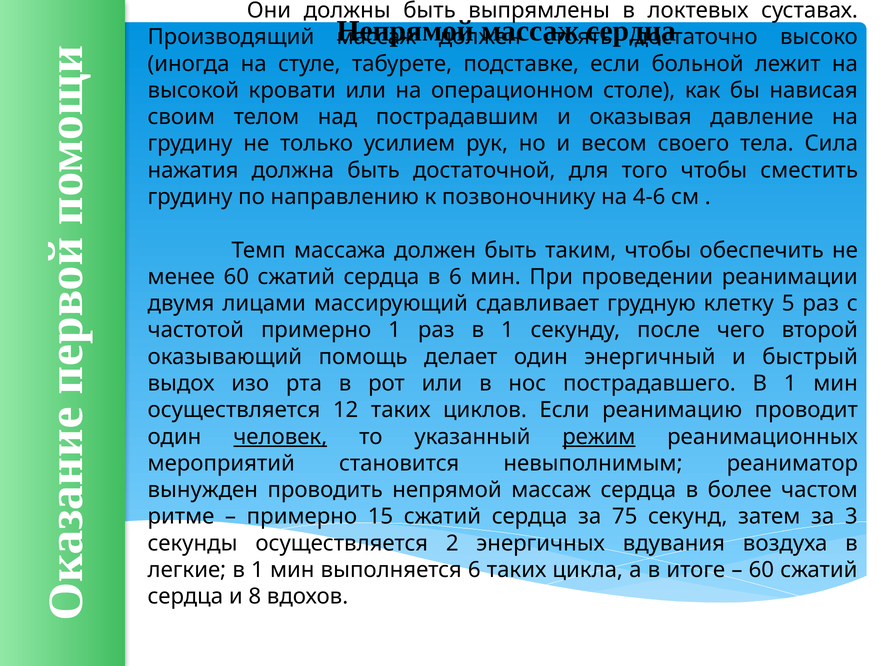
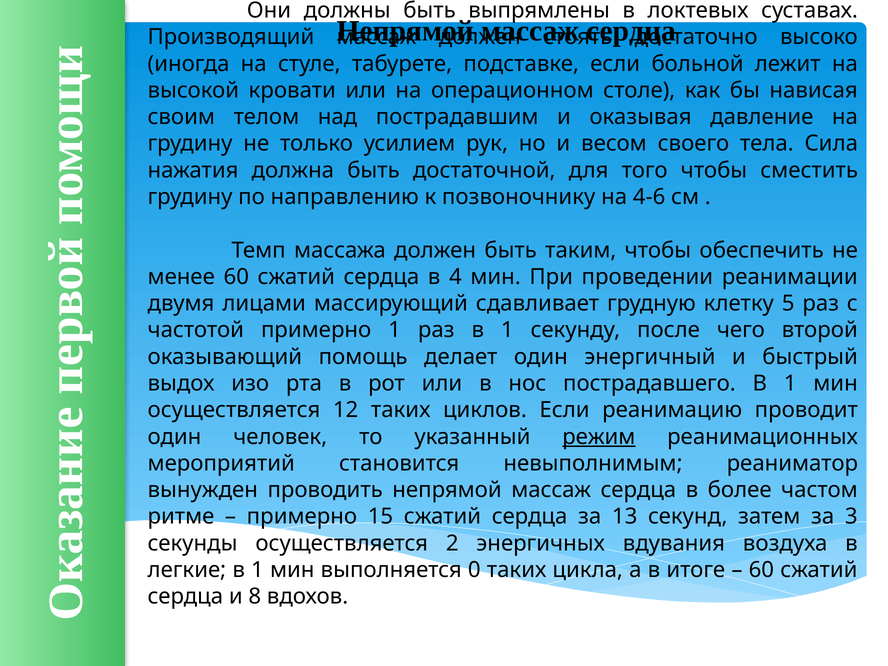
в 6: 6 -> 4 (455, 277)
человек underline: present -> none (280, 437)
75: 75 -> 13 (625, 517)
выполняется 6: 6 -> 0 (474, 570)
